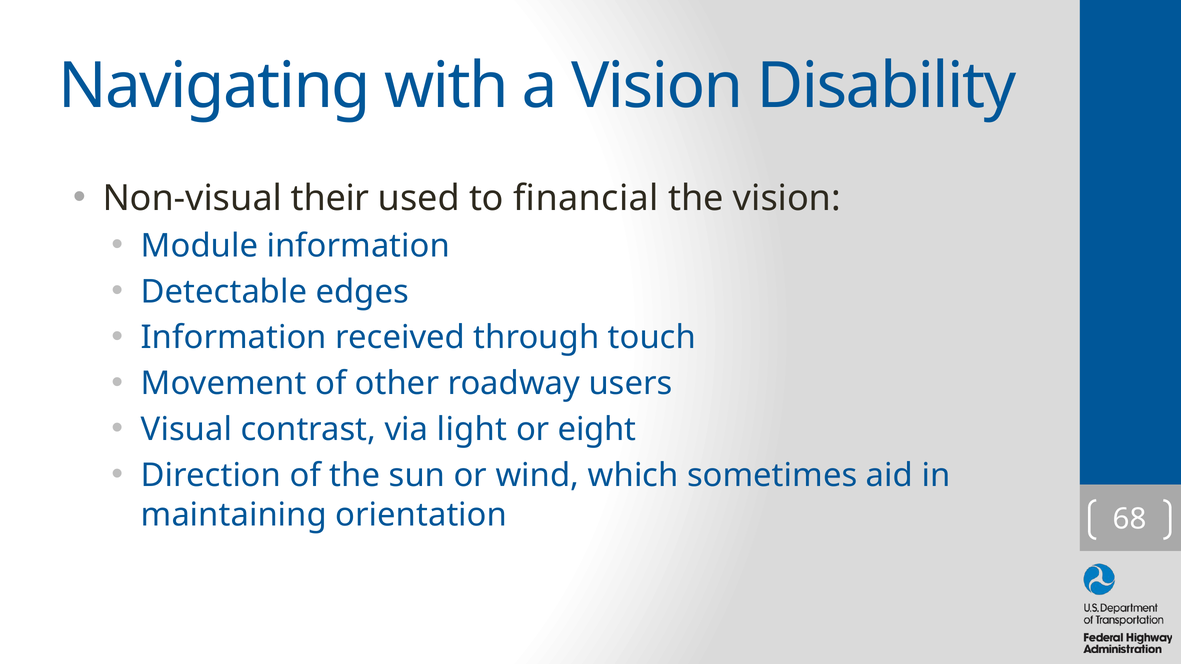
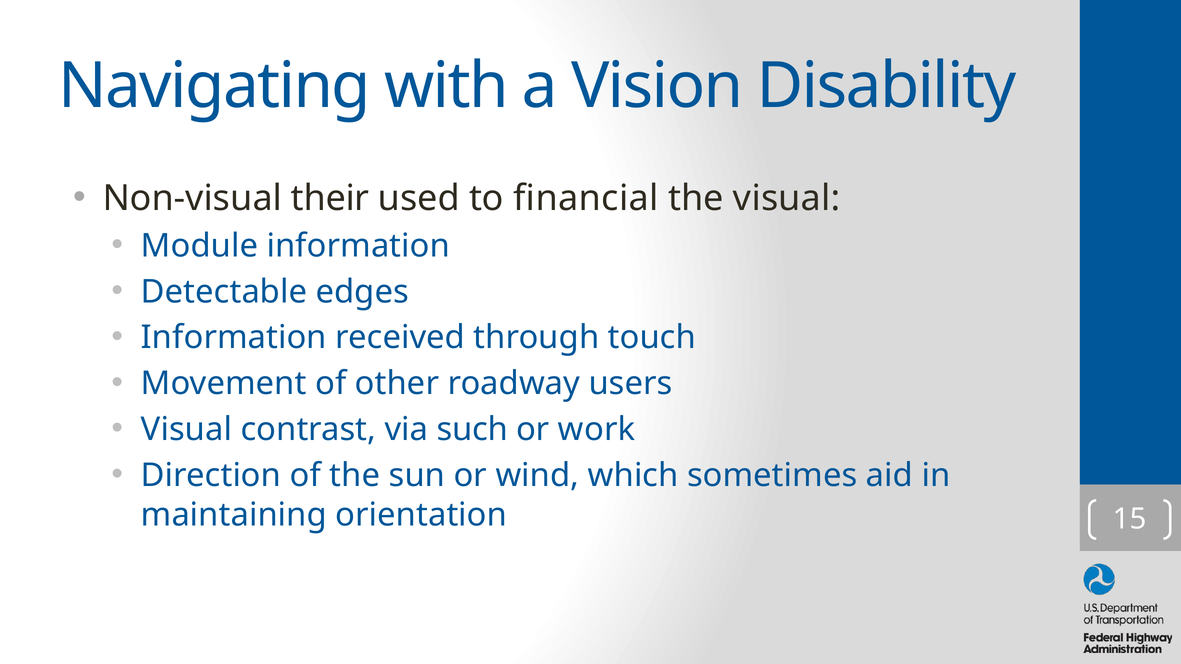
the vision: vision -> visual (787, 198)
light: light -> such (472, 430)
eight: eight -> work (597, 430)
68: 68 -> 15 (1130, 519)
